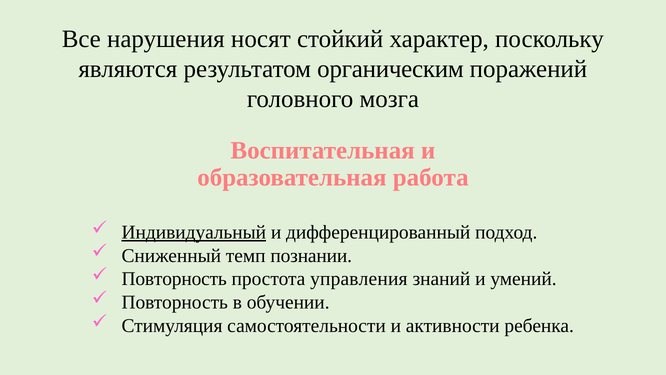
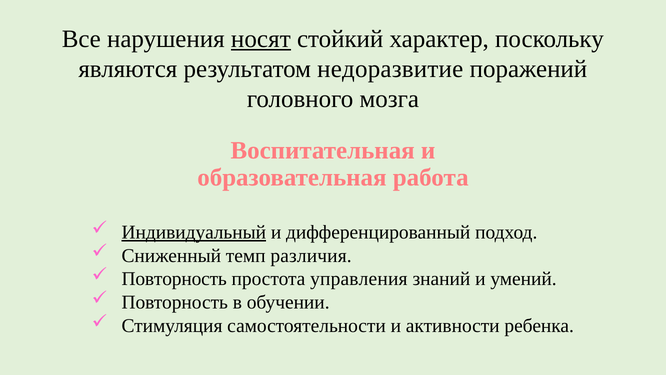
носят underline: none -> present (261, 39)
органическим: органическим -> недоразвитие (390, 69)
познании: познании -> различия (311, 255)
